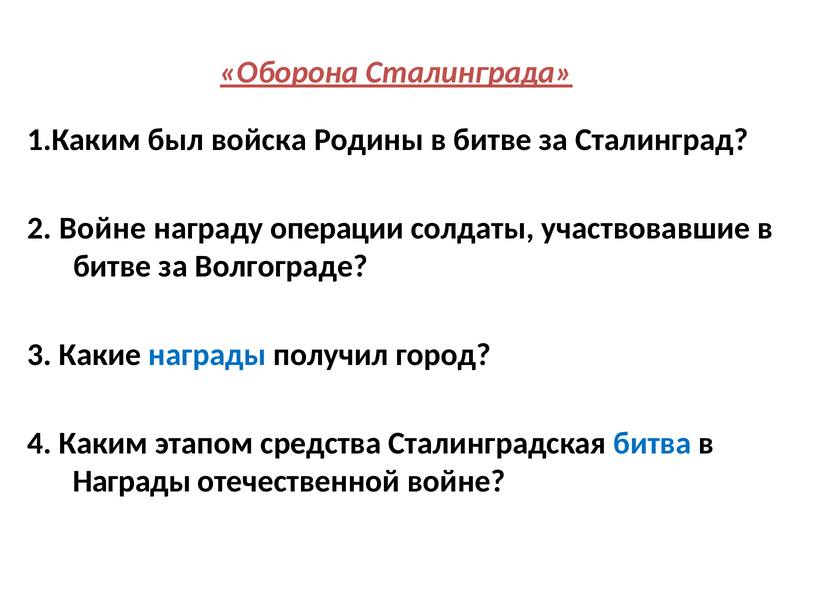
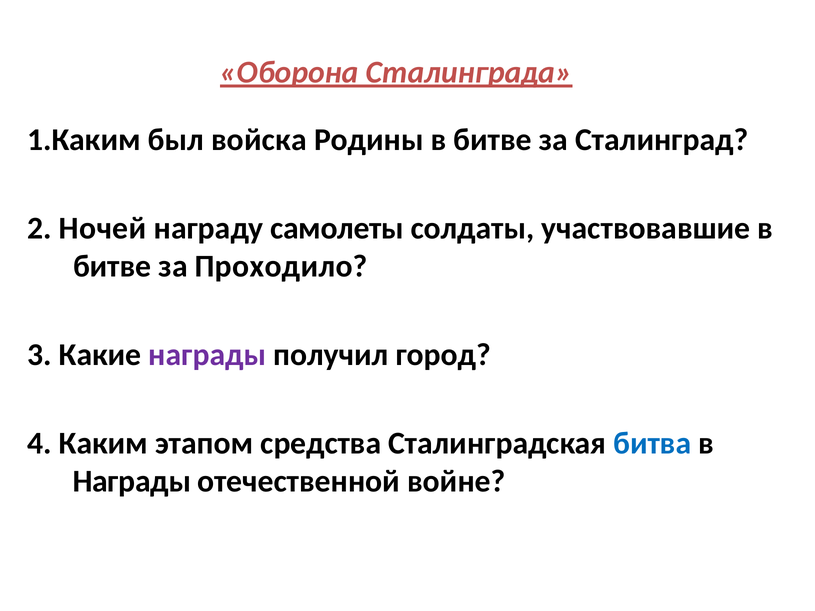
2 Войне: Войне -> Ночей (103, 228)
операции: операции -> самолеты (337, 228)
Волгограде: Волгограде -> Проходило (281, 266)
награды colour: blue -> purple (207, 355)
